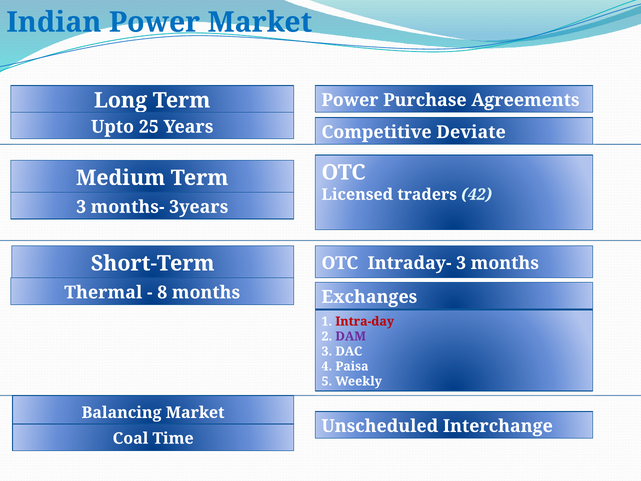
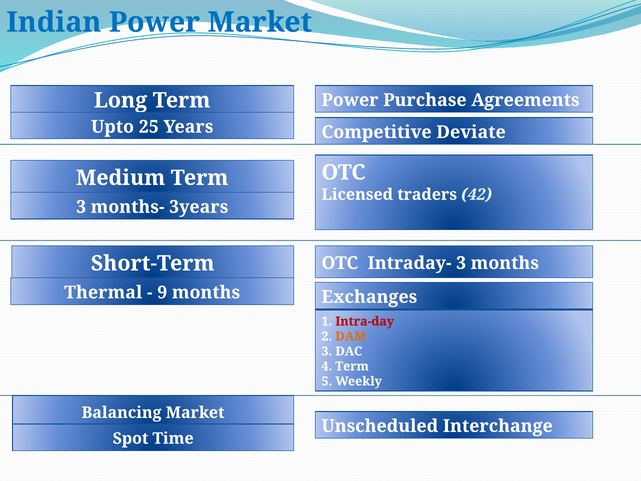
8: 8 -> 9 (162, 292)
DAM colour: purple -> orange (351, 336)
4 Paisa: Paisa -> Term (352, 366)
Coal: Coal -> Spot (131, 438)
